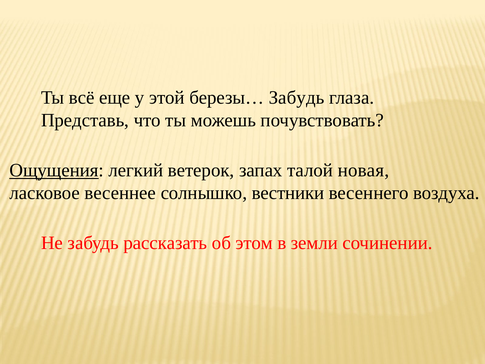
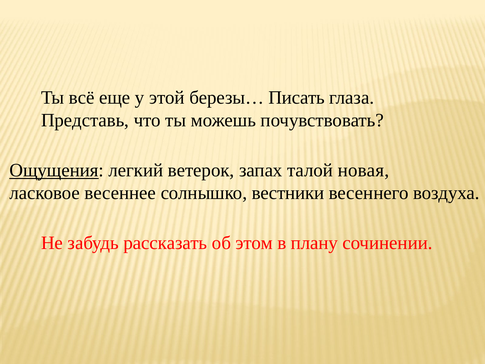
березы… Забудь: Забудь -> Писать (297, 98)
земли: земли -> плану (314, 243)
